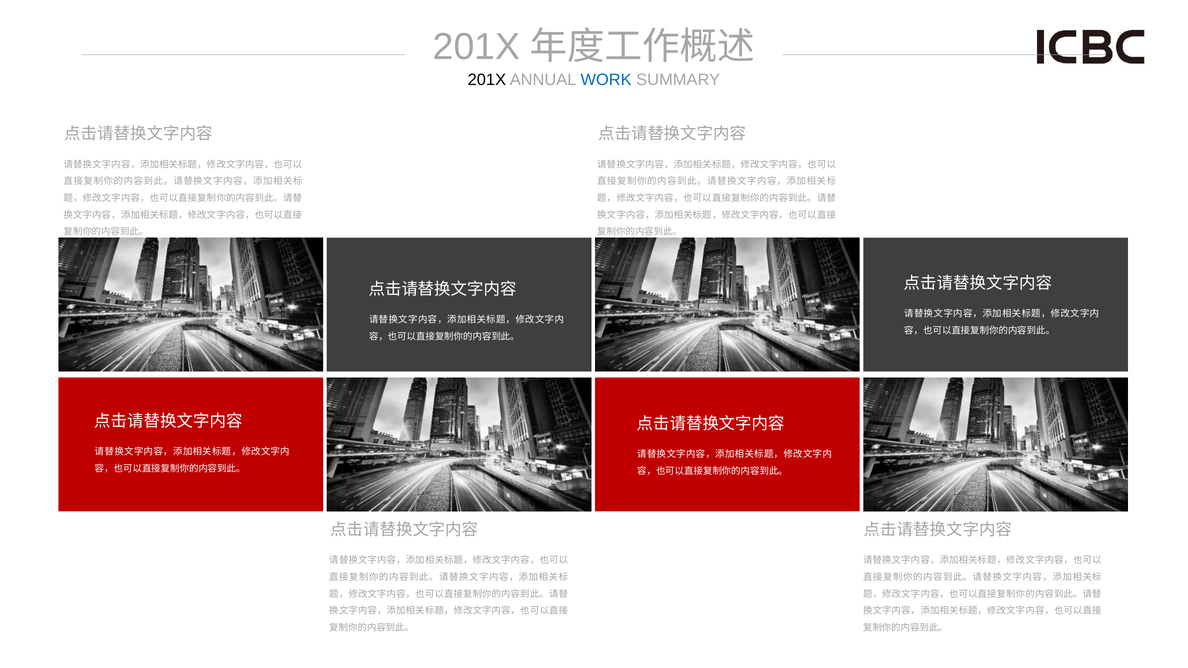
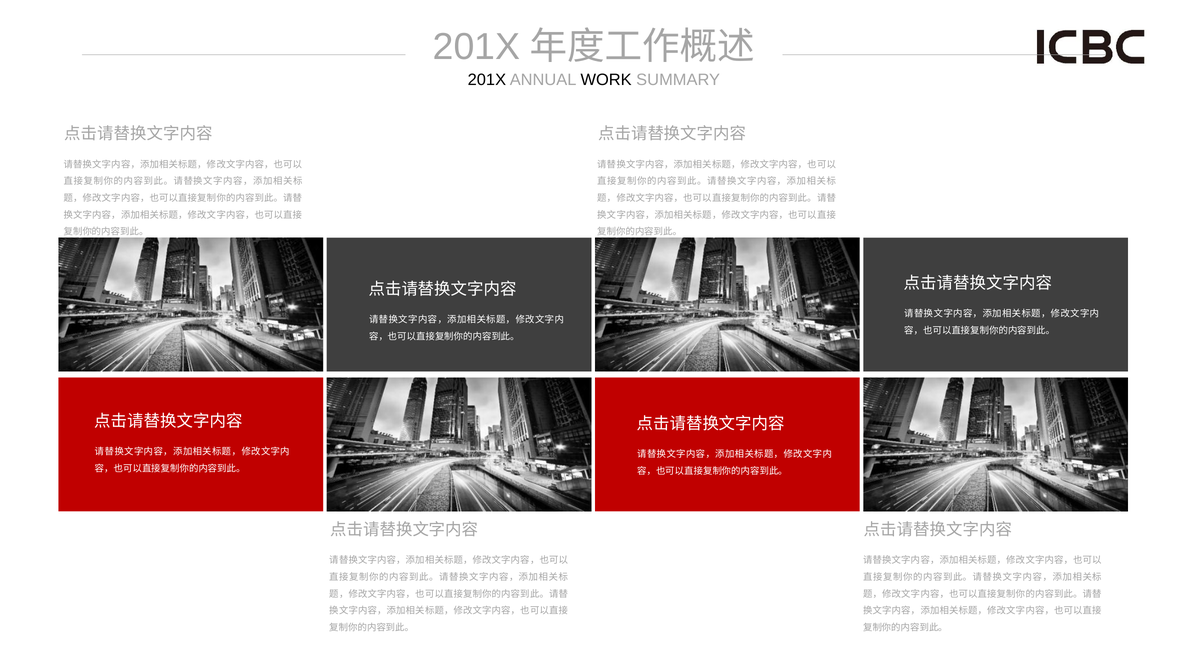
WORK colour: blue -> black (606, 80)
